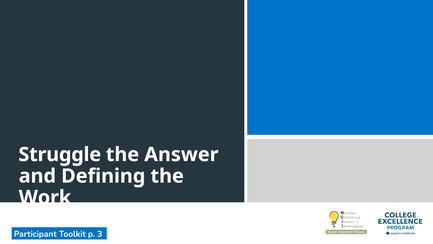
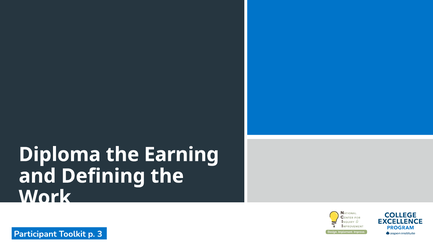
Struggle: Struggle -> Diploma (60, 154)
Answer: Answer -> Earning (182, 154)
